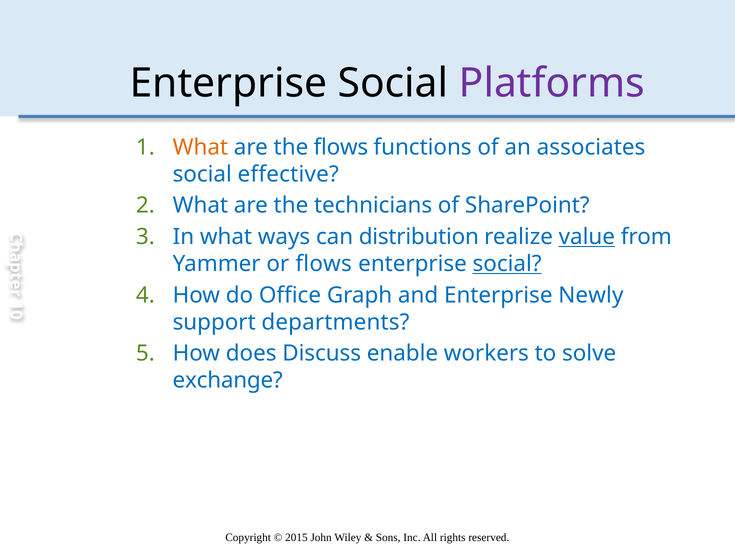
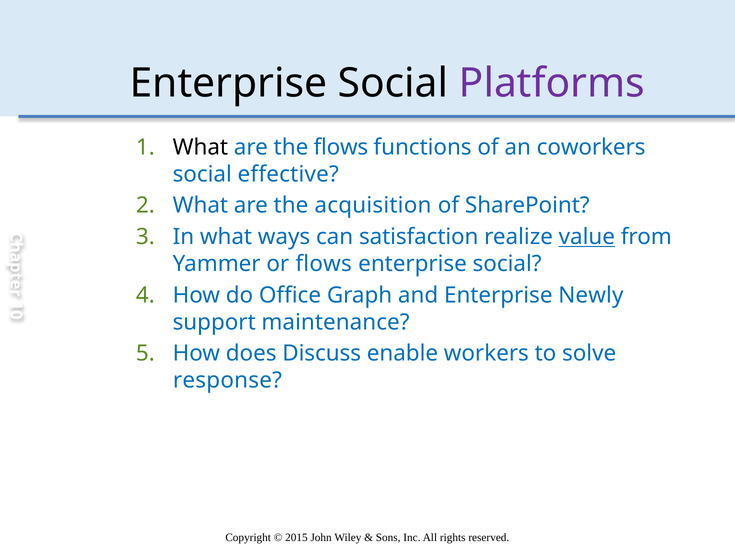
What colour: orange -> black (200, 147)
associates: associates -> coworkers (591, 147)
technicians: technicians -> acquisition (373, 206)
distribution: distribution -> satisfaction (419, 237)
social underline: present -> none (507, 264)
departments: departments -> maintenance (336, 322)
exchange: exchange -> response (227, 381)
